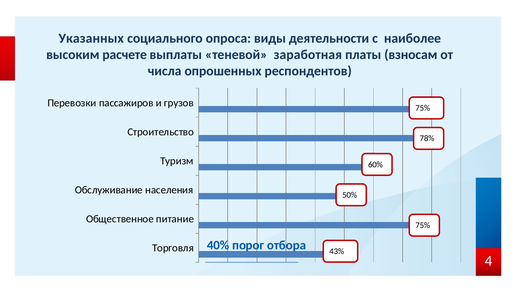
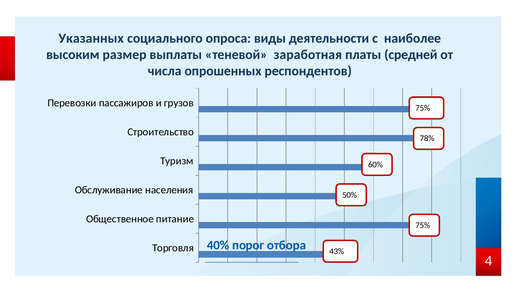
расчете: расчете -> размер (125, 55)
взносам: взносам -> средней (411, 55)
